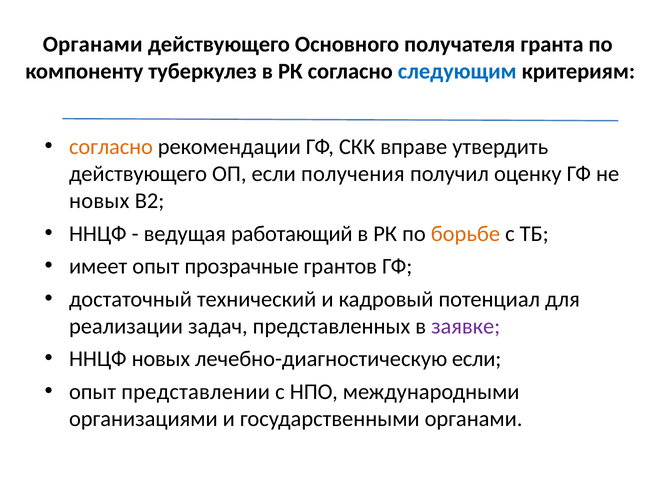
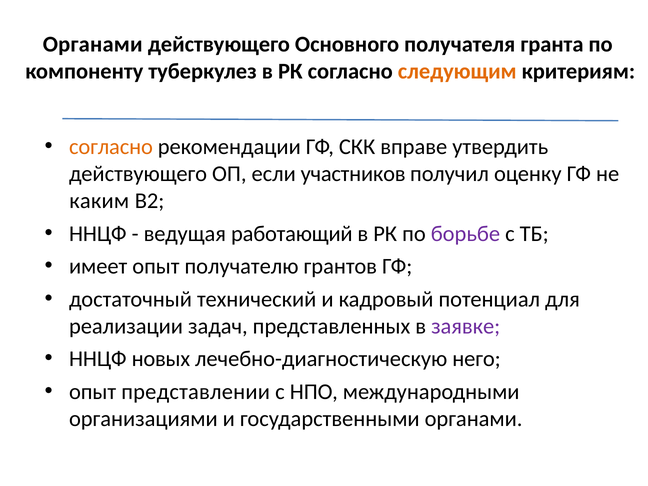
следующим colour: blue -> orange (457, 71)
получения: получения -> участников (353, 174)
новых: новых -> каким (99, 201)
борьбе colour: orange -> purple (465, 234)
прозрачные: прозрачные -> получателю (242, 266)
лечебно-диагностическую если: если -> него (477, 359)
